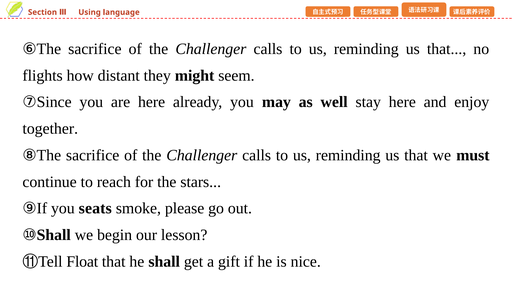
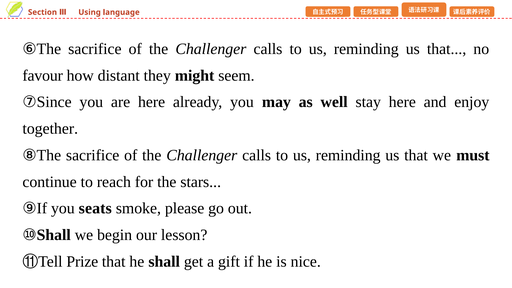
flights: flights -> favour (43, 76)
Float: Float -> Prize (82, 261)
